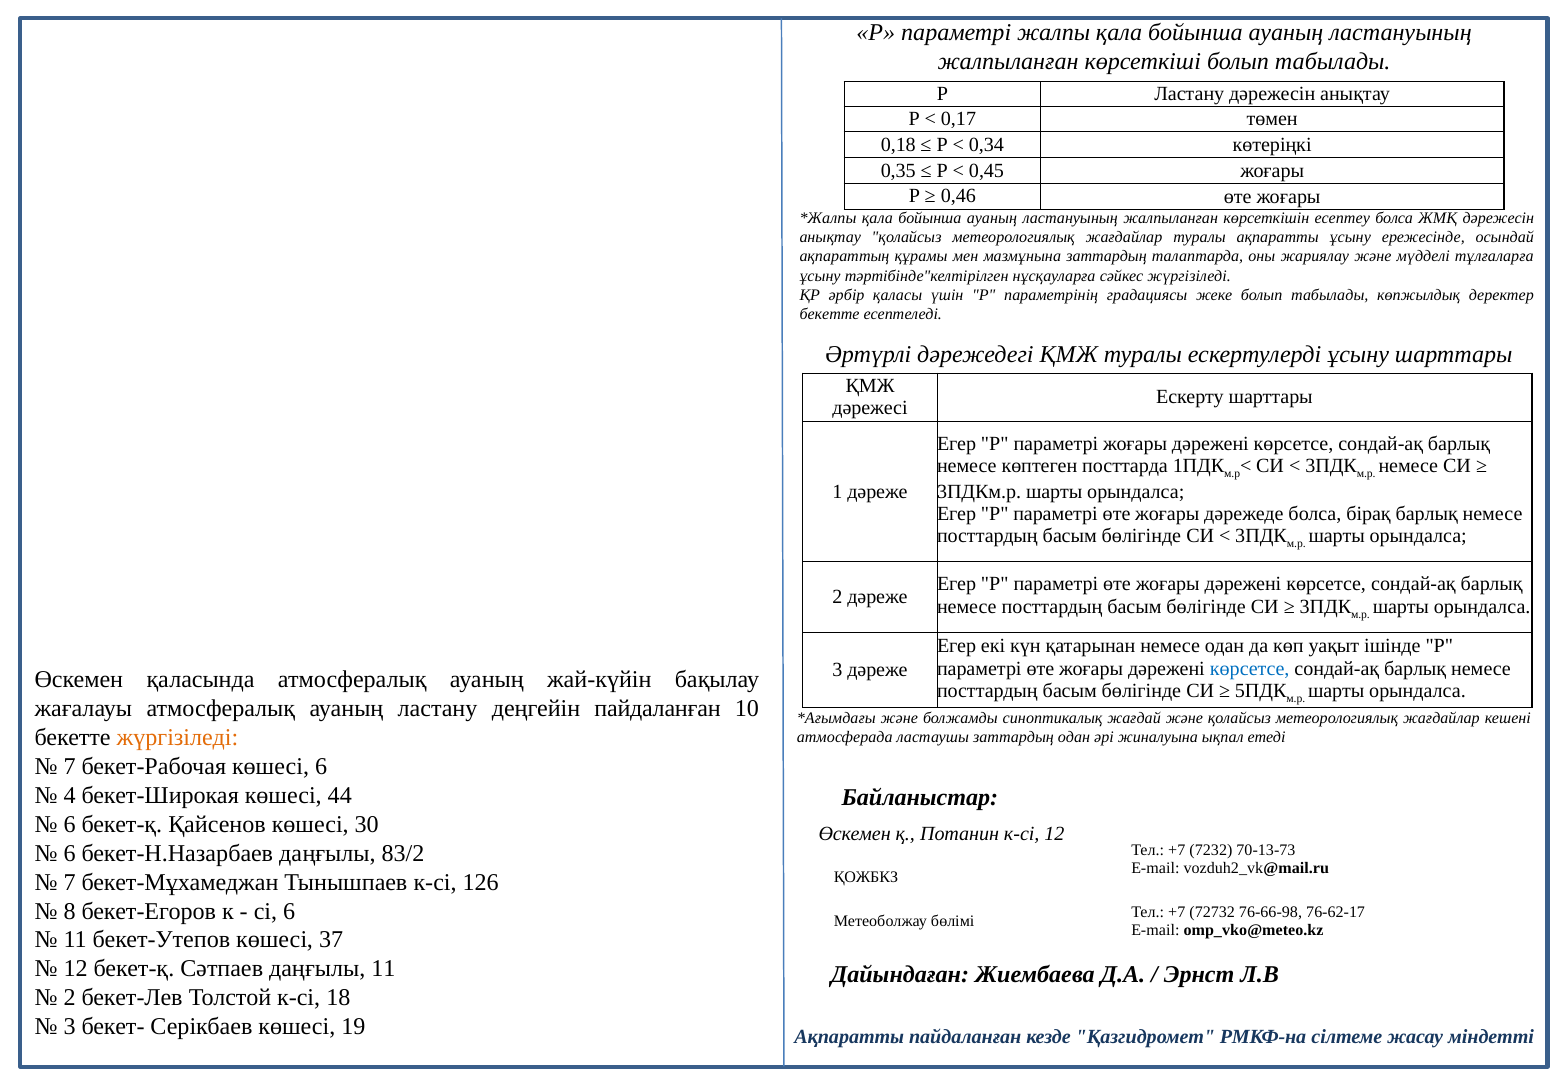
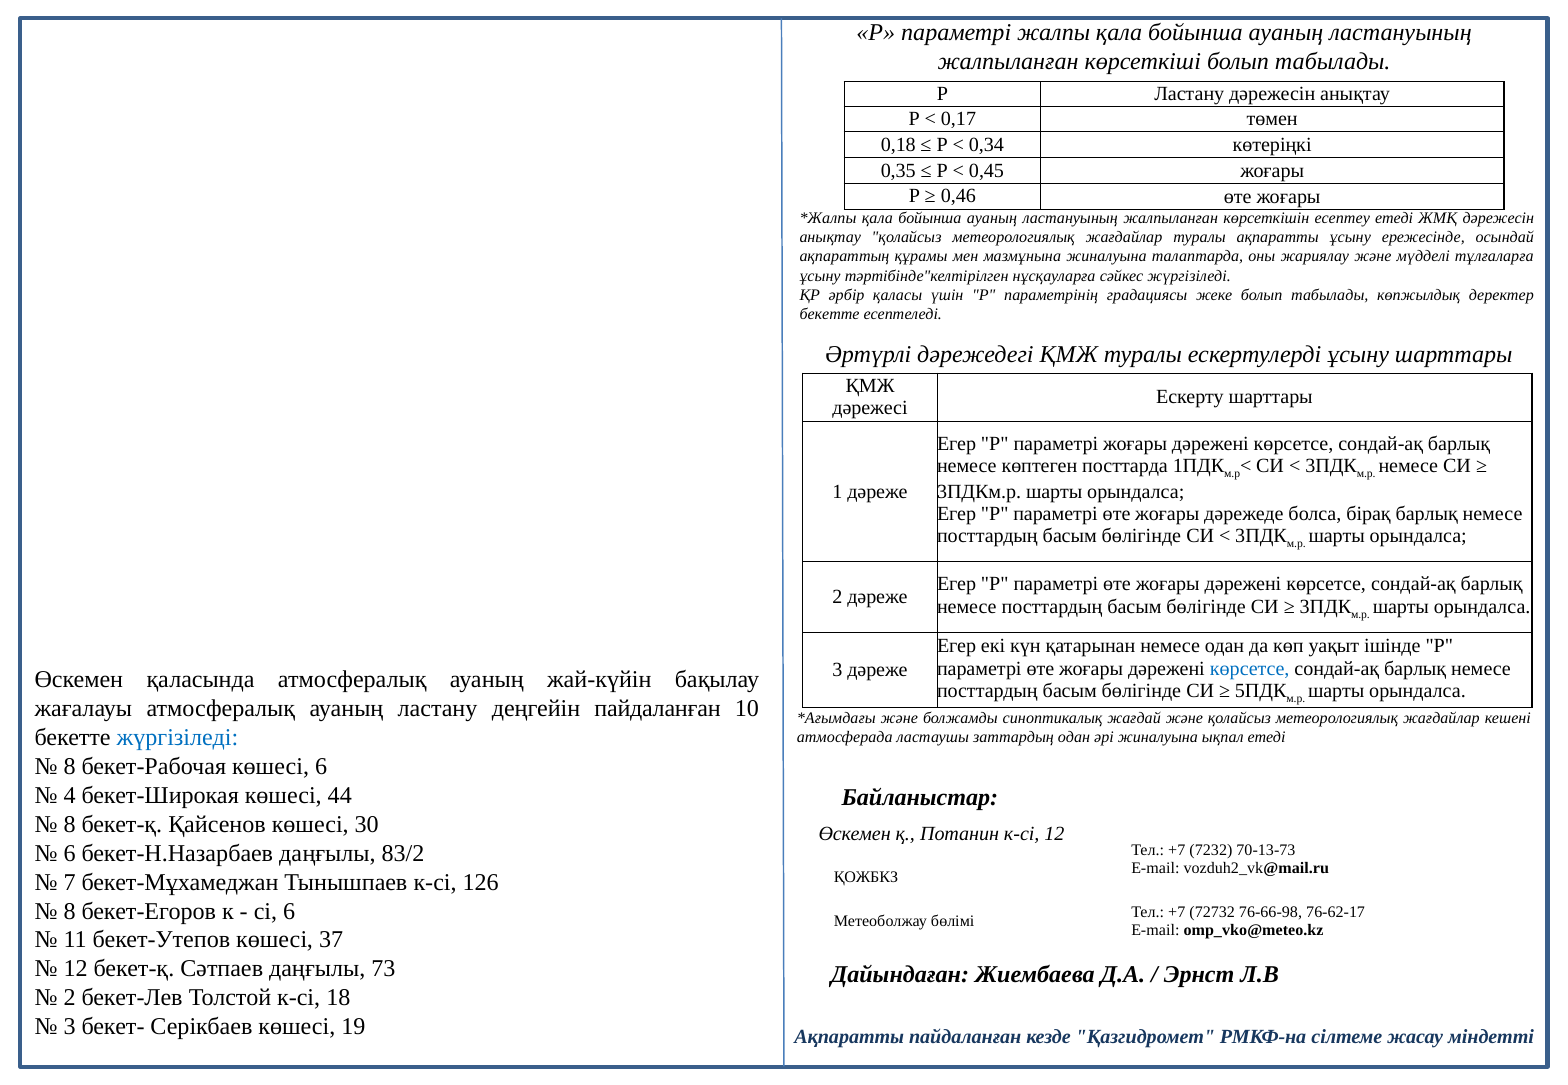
есептеу болса: болса -> етеді (1394, 218)
мазмұнына заттардың: заттардың -> жиналуына (1106, 257)
жүргізіледі colour: orange -> blue (177, 738)
7: 7 -> 8 (70, 767)
6: 6 -> 8 (70, 825)
даңғылы 11: 11 -> 73 (383, 969)
